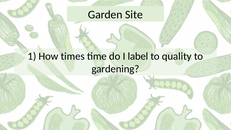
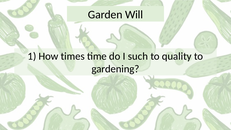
Site: Site -> Will (134, 15)
label: label -> such (138, 56)
